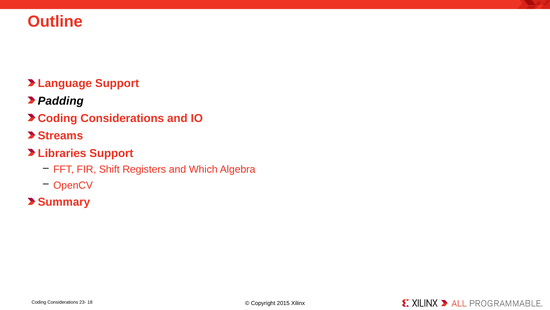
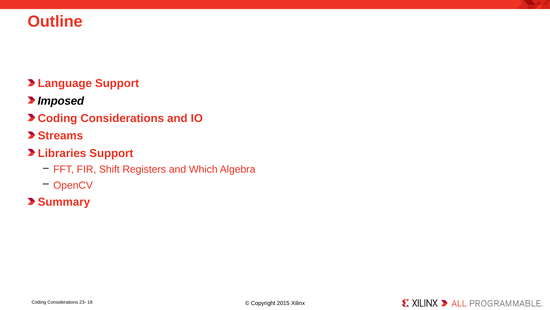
Padding: Padding -> Imposed (61, 101)
